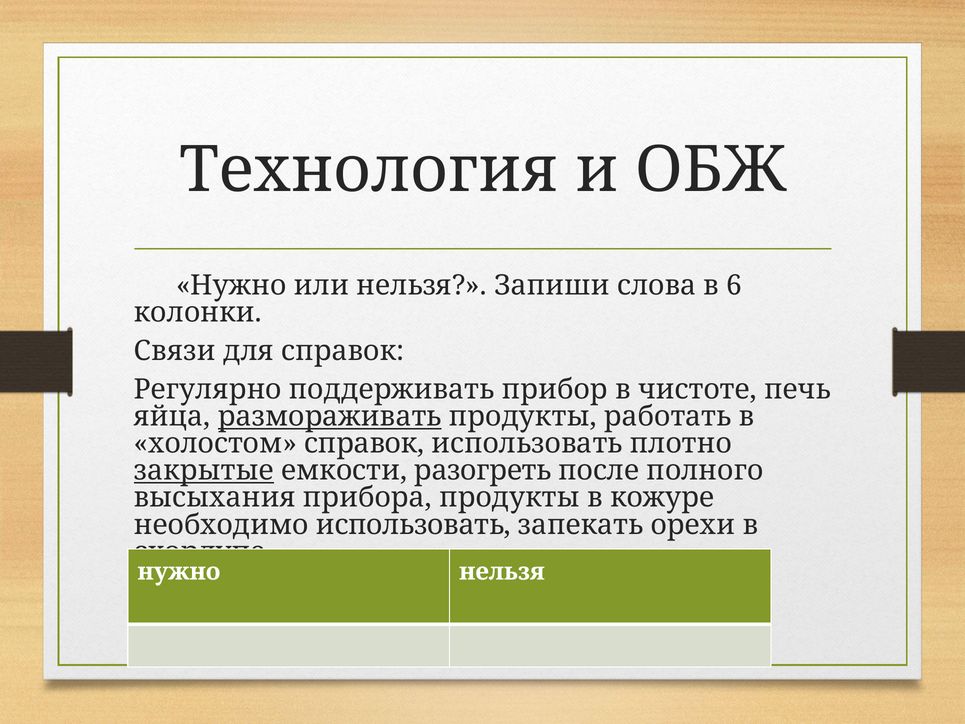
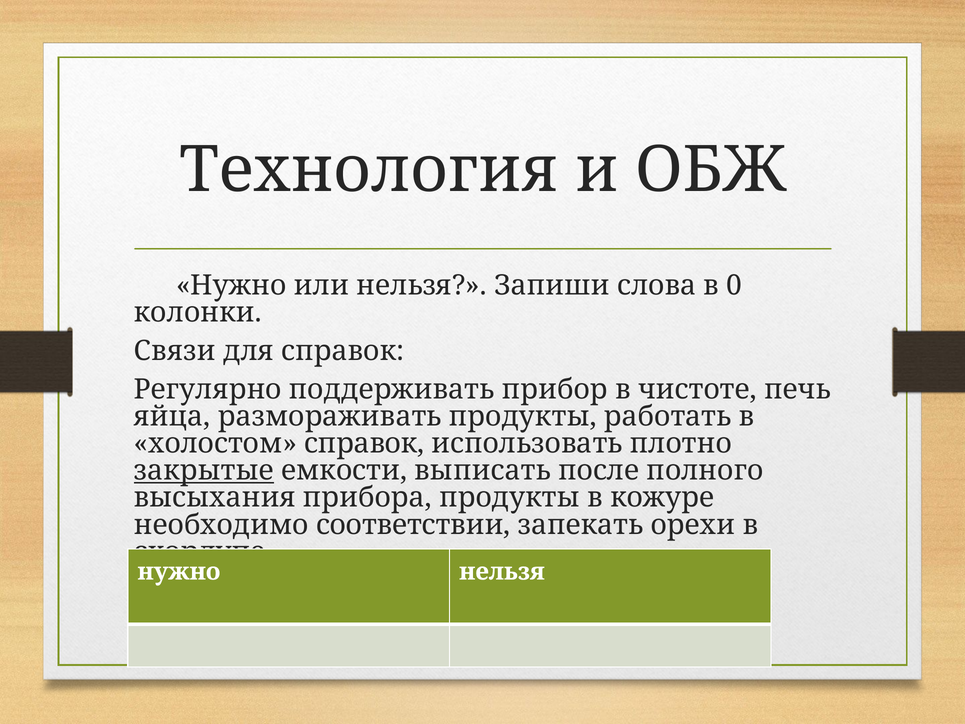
6: 6 -> 0 (734, 285)
размораживать underline: present -> none (330, 416)
разогреть: разогреть -> выписать (483, 471)
необходимо использовать: использовать -> соответствии (413, 525)
